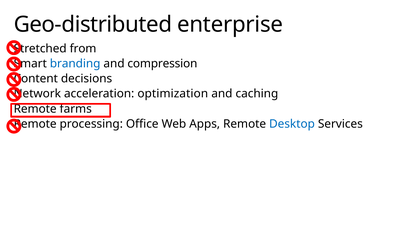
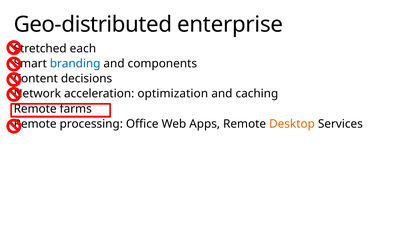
from: from -> each (83, 49)
compression: compression -> components (162, 64)
Desktop colour: blue -> orange (292, 124)
